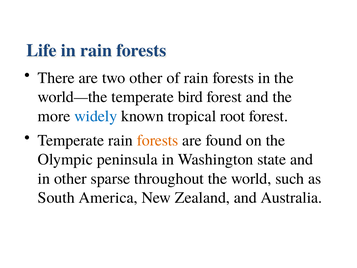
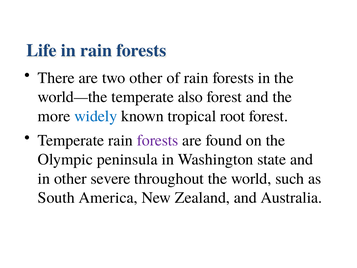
bird: bird -> also (190, 97)
forests colour: orange -> purple (158, 140)
sparse: sparse -> severe (111, 178)
